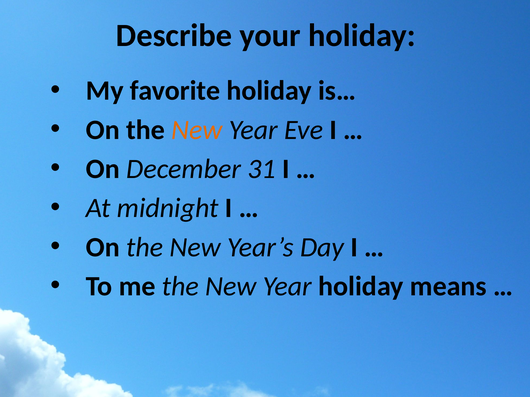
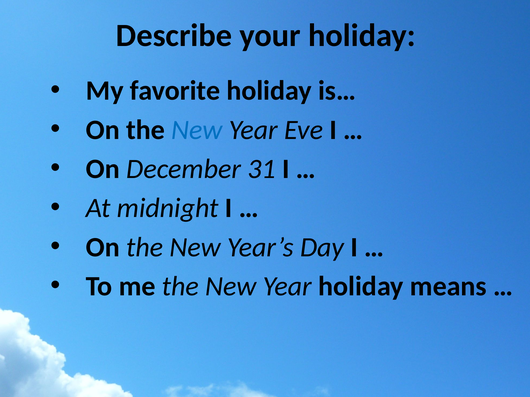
New colour: orange -> blue (197, 130)
